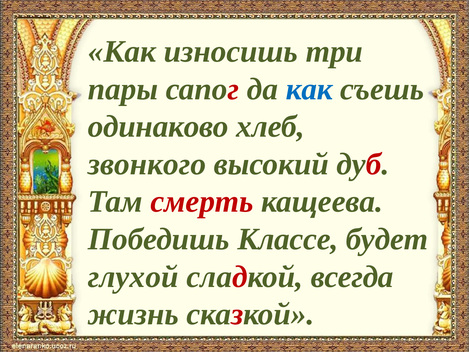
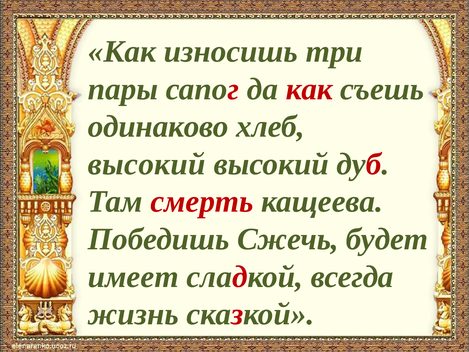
как colour: blue -> red (309, 89)
звонкого: звонкого -> высокий (147, 164)
Классе: Классе -> Сжечь (288, 239)
глухой: глухой -> имеет (133, 277)
